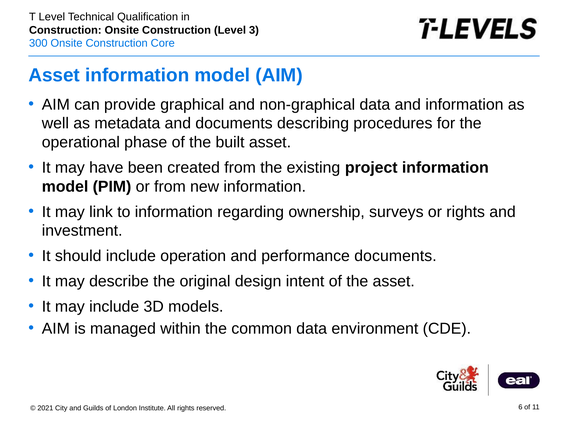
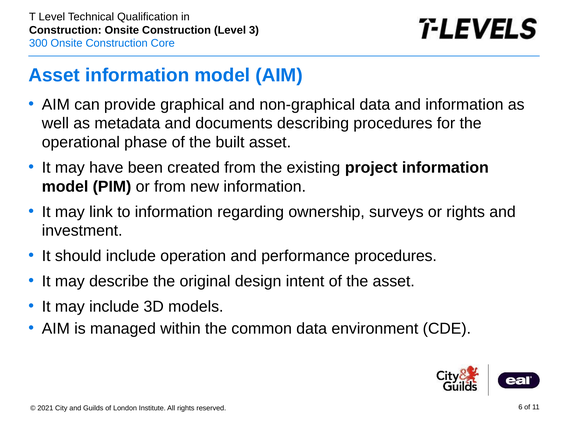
performance documents: documents -> procedures (396, 256)
